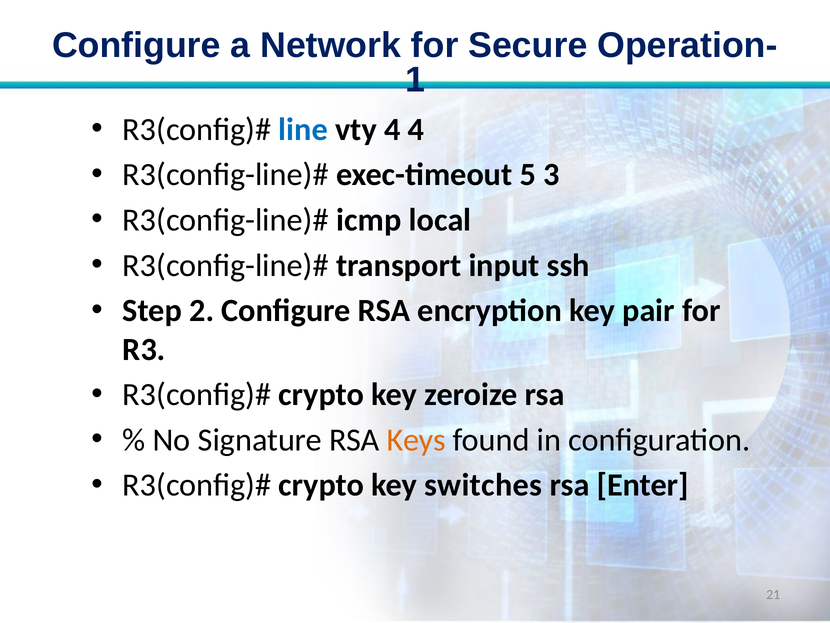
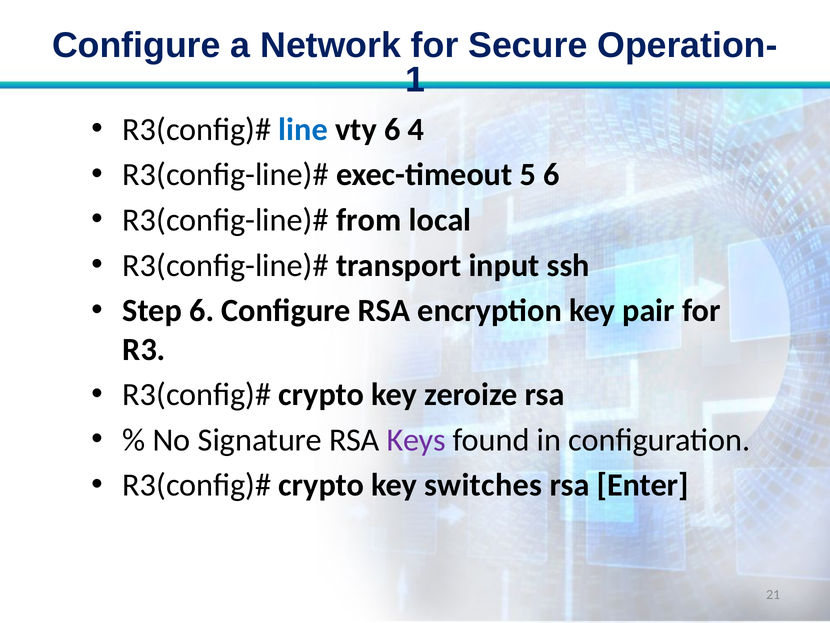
vty 4: 4 -> 6 (392, 129)
5 3: 3 -> 6 (551, 175)
icmp: icmp -> from (369, 220)
Step 2: 2 -> 6 (202, 310)
Keys colour: orange -> purple (416, 440)
